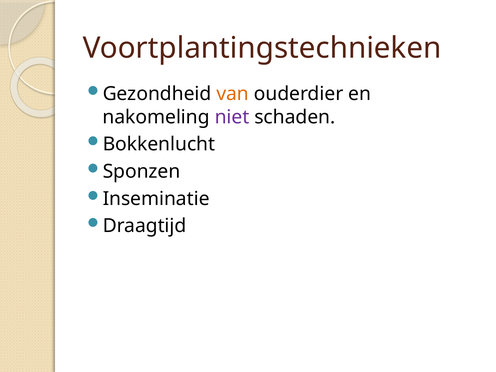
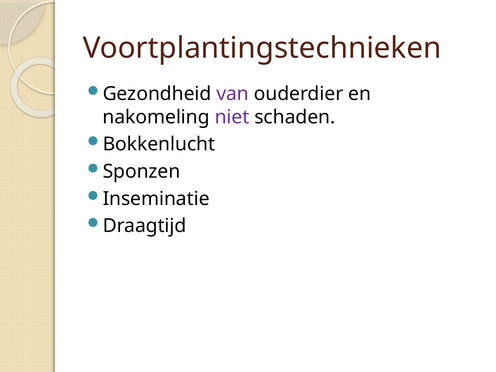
van colour: orange -> purple (233, 94)
